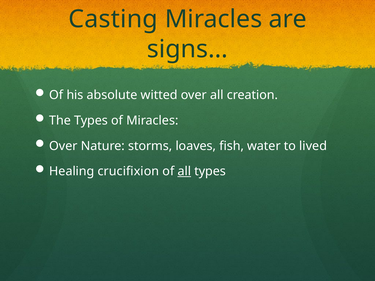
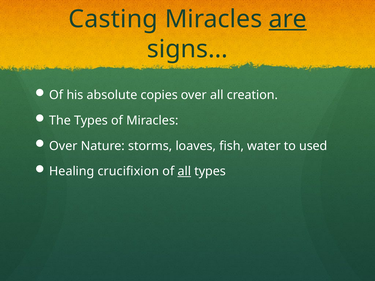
are underline: none -> present (288, 19)
witted: witted -> copies (159, 95)
lived: lived -> used (313, 146)
